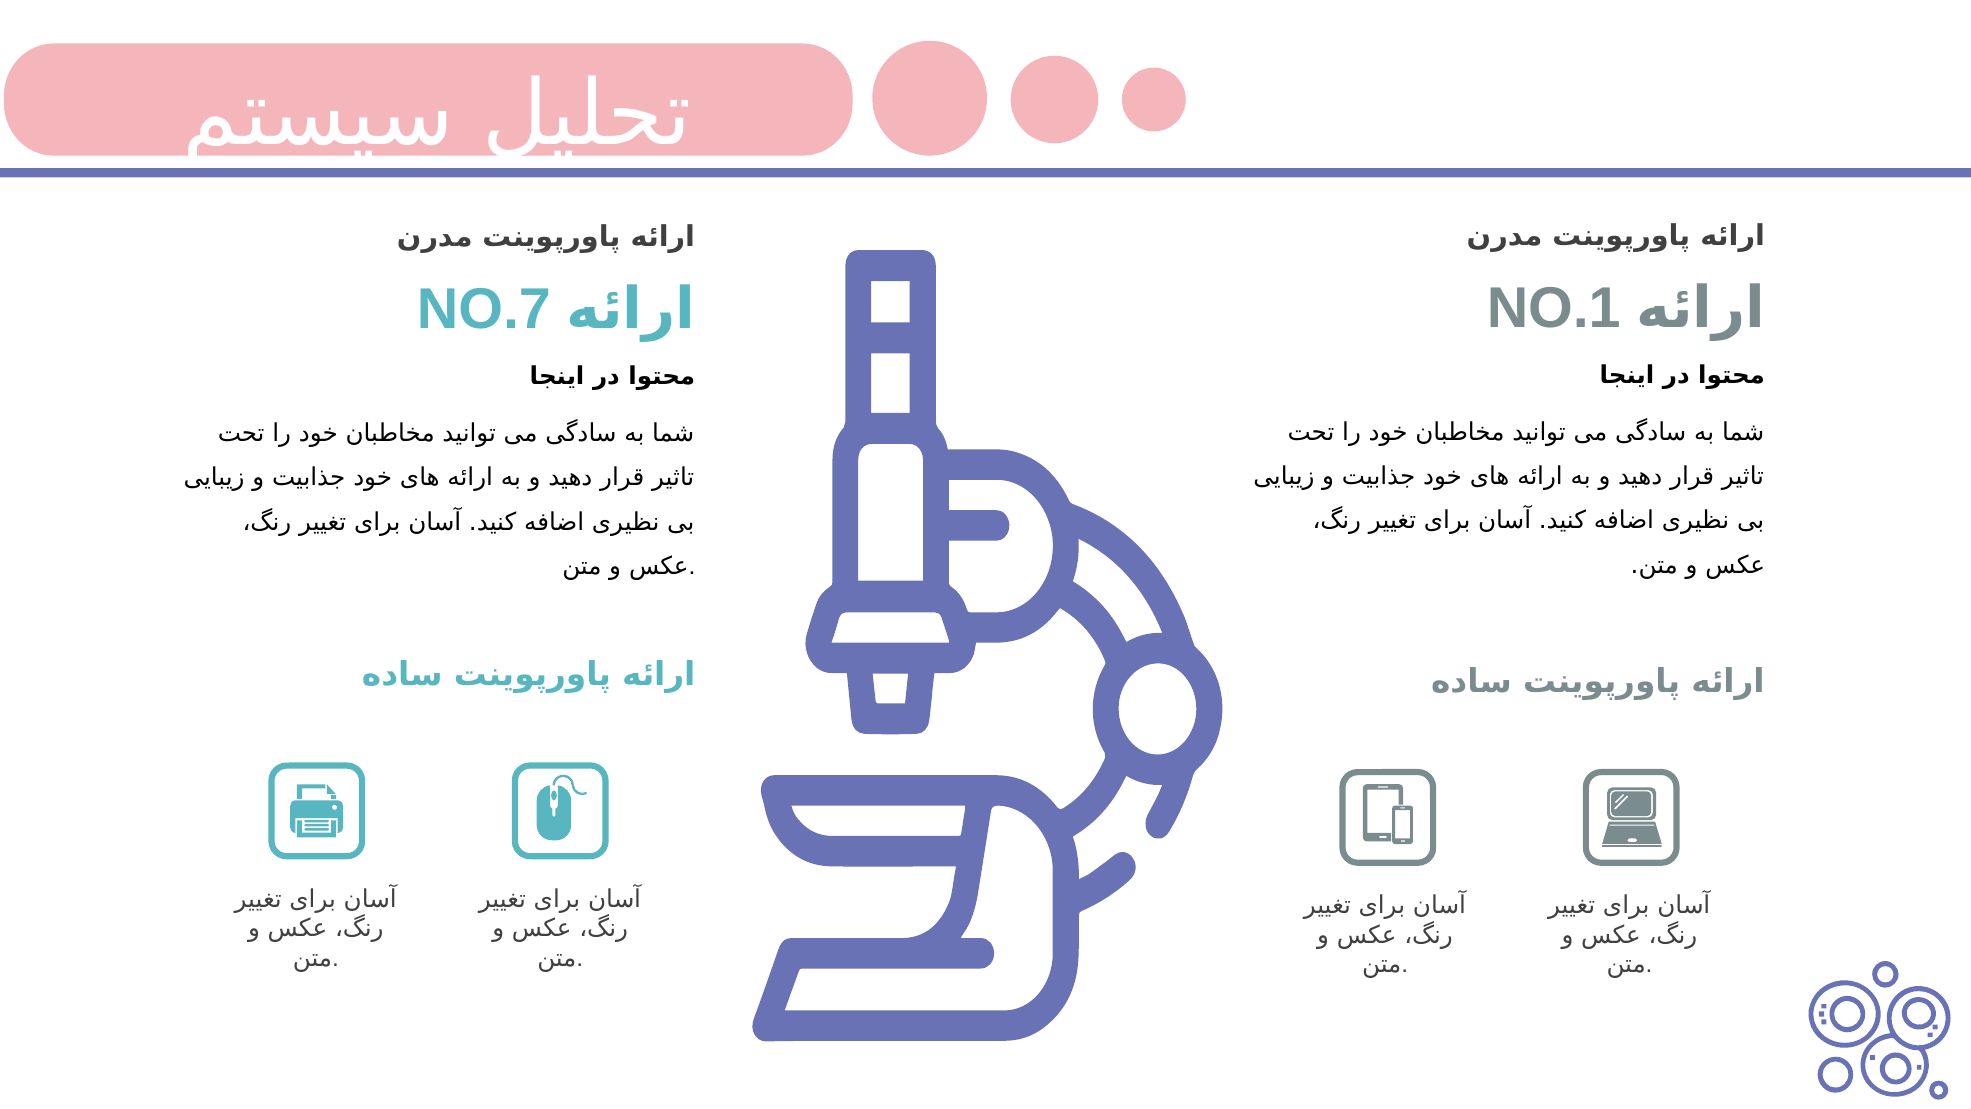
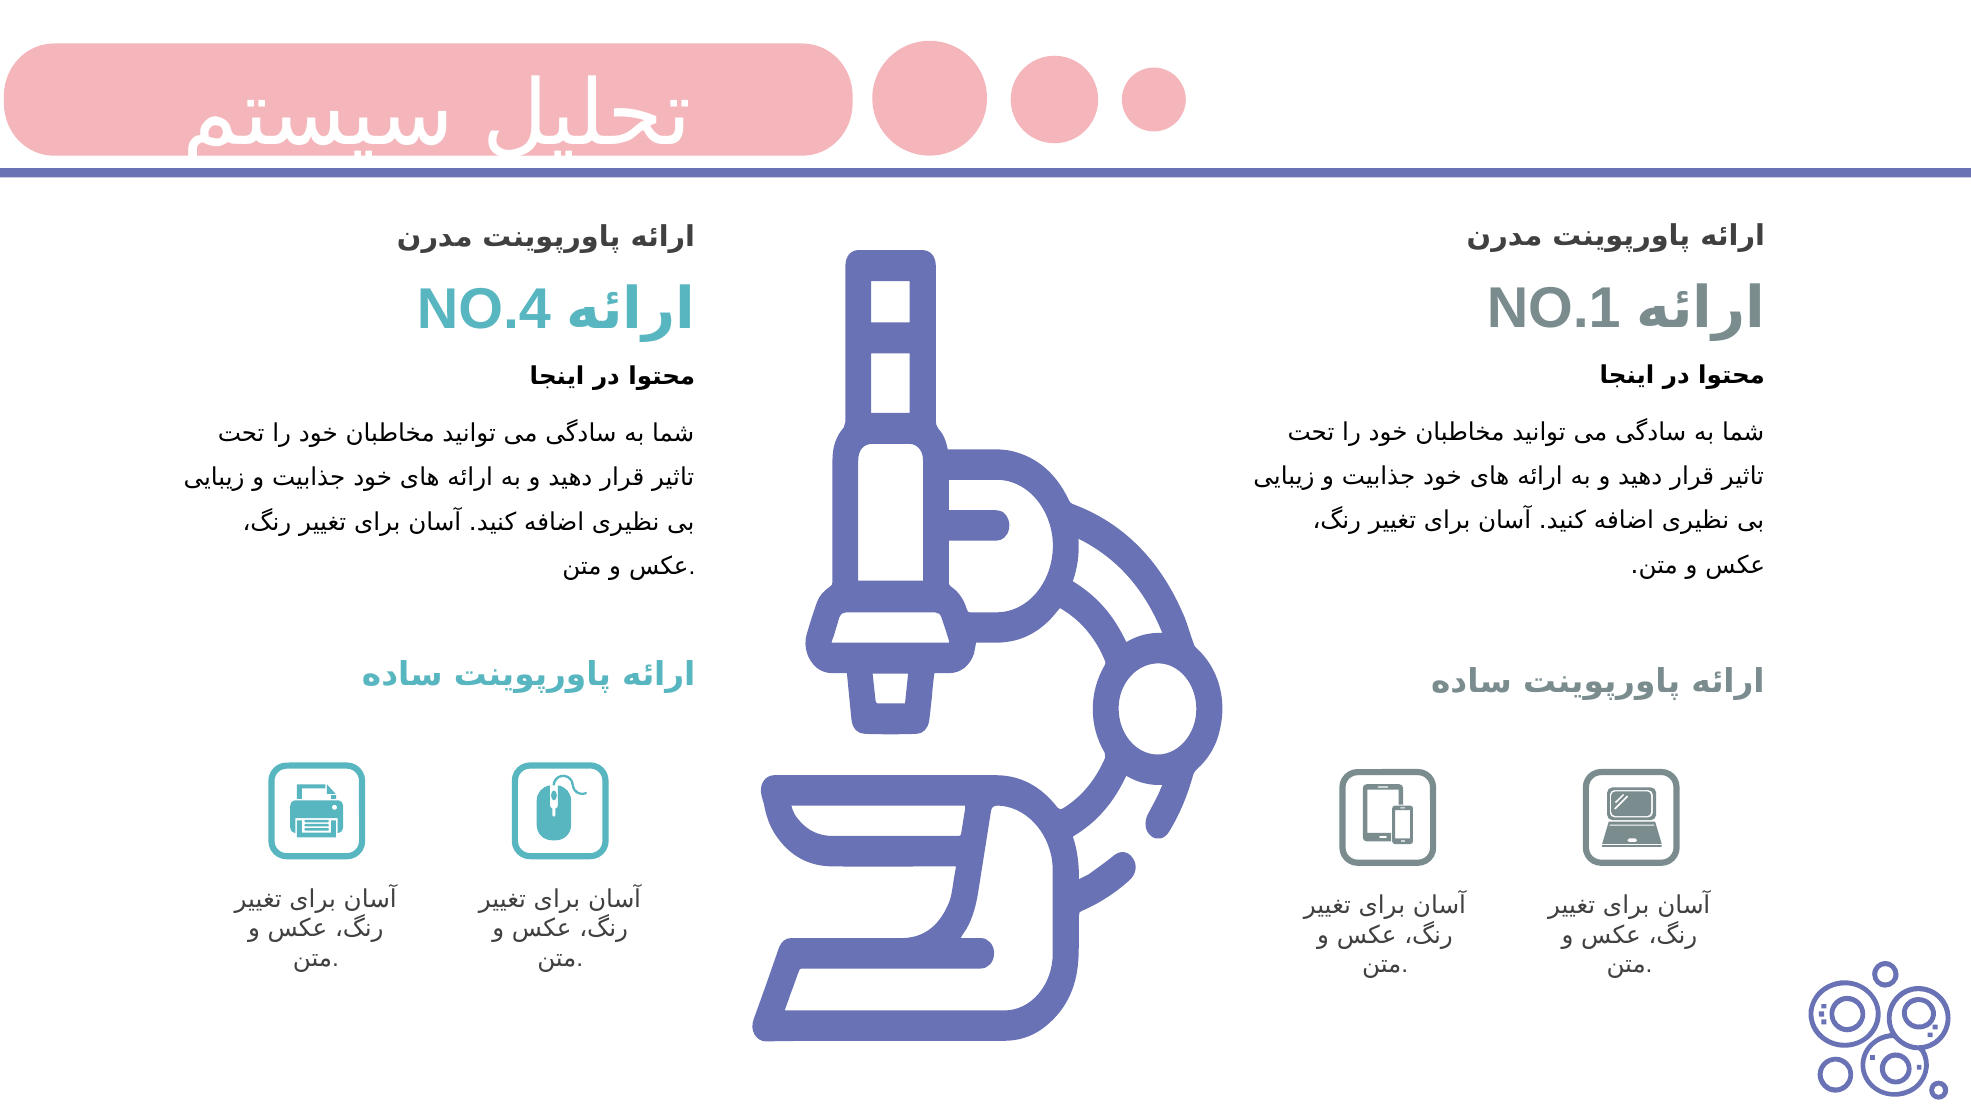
NO.7: NO.7 -> NO.4 (484, 310)
